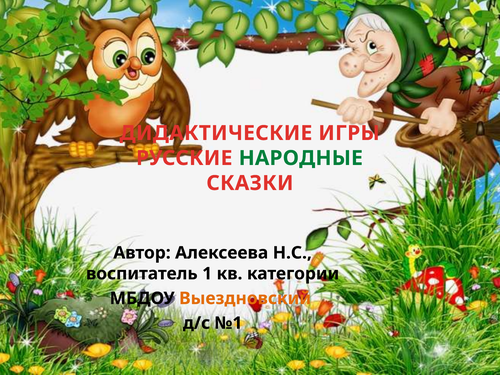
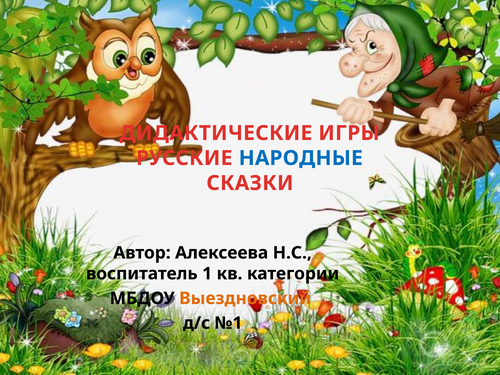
НАРОДНЫЕ colour: green -> blue (301, 158)
